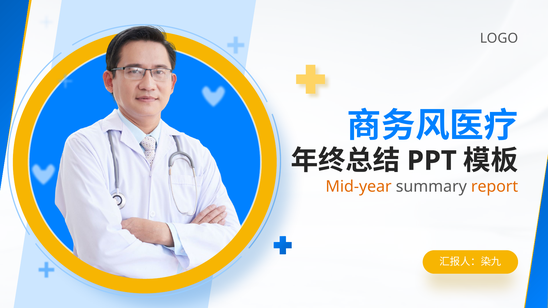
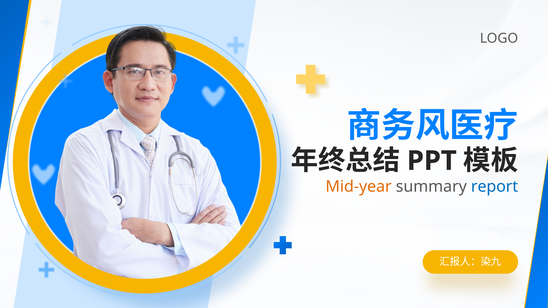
report colour: orange -> blue (495, 187)
